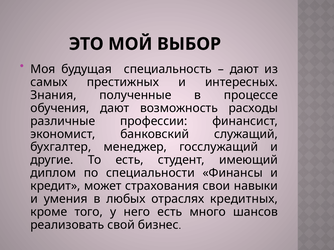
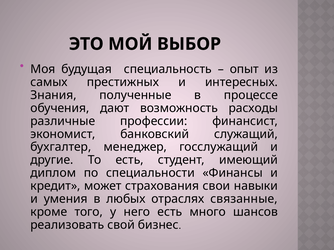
дают: дают -> опыт (244, 69)
кредитных: кредитных -> связанные (244, 199)
